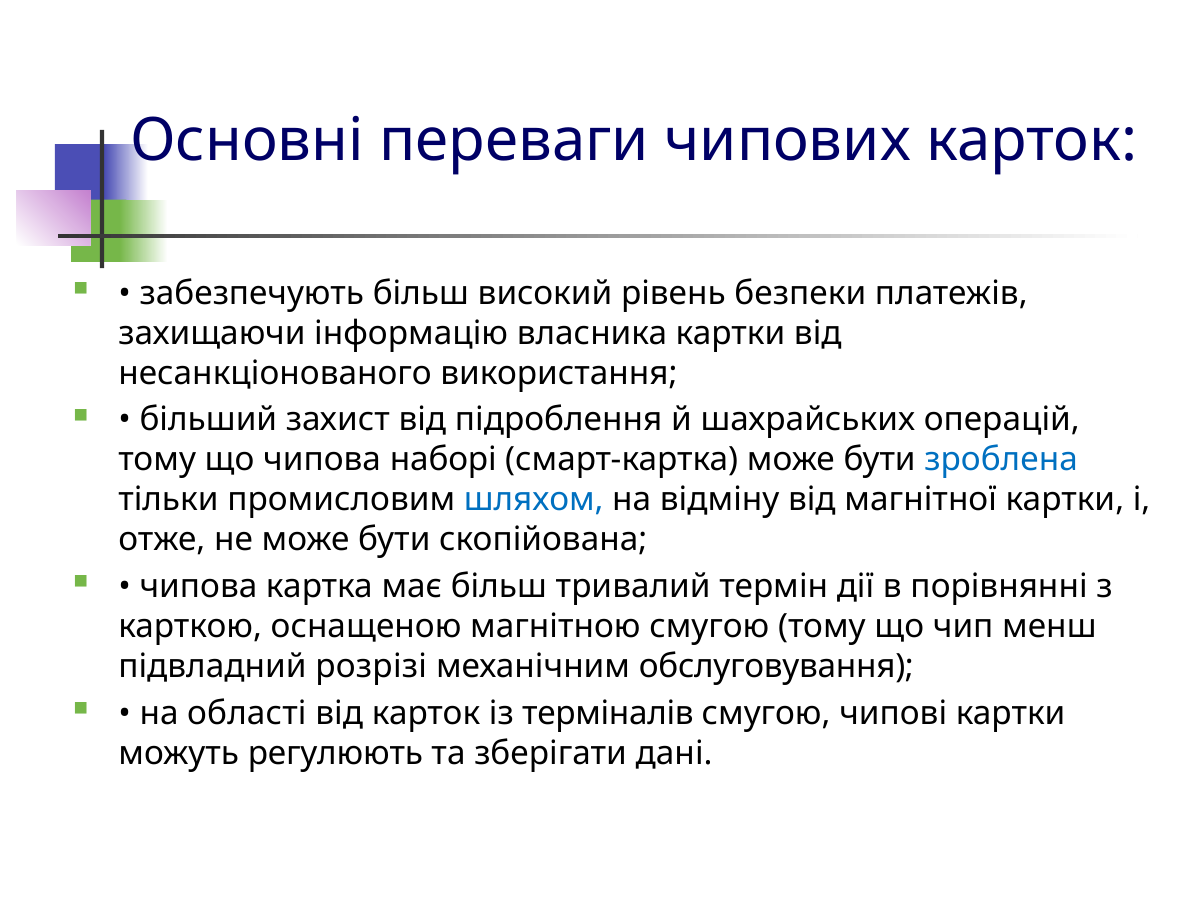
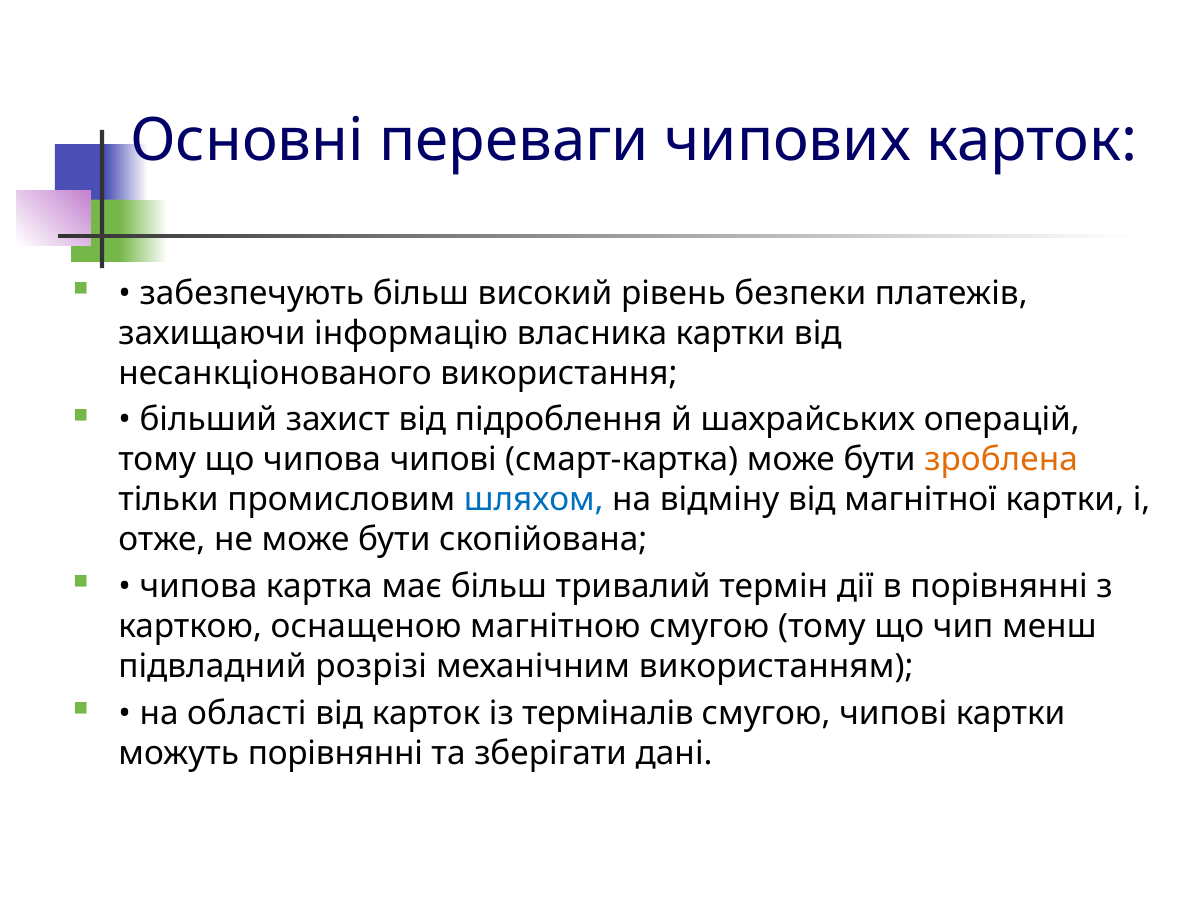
чипова наборі: наборі -> чипові (443, 460)
зроблена colour: blue -> orange (1001, 460)
обслуговування: обслуговування -> використанням (776, 667)
можуть регулюють: регулюють -> порівнянні (335, 753)
